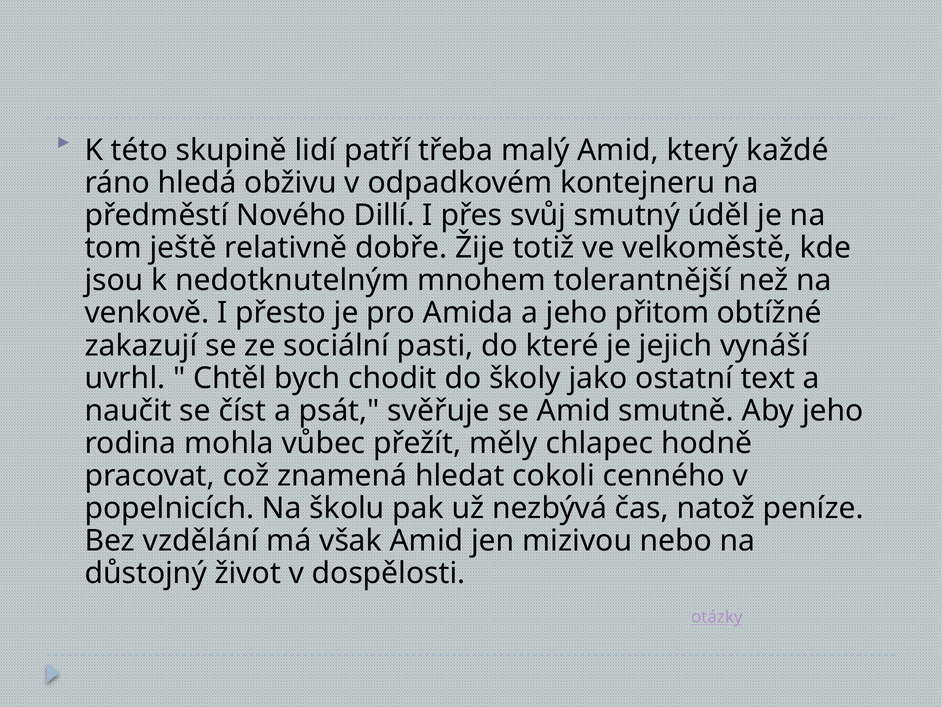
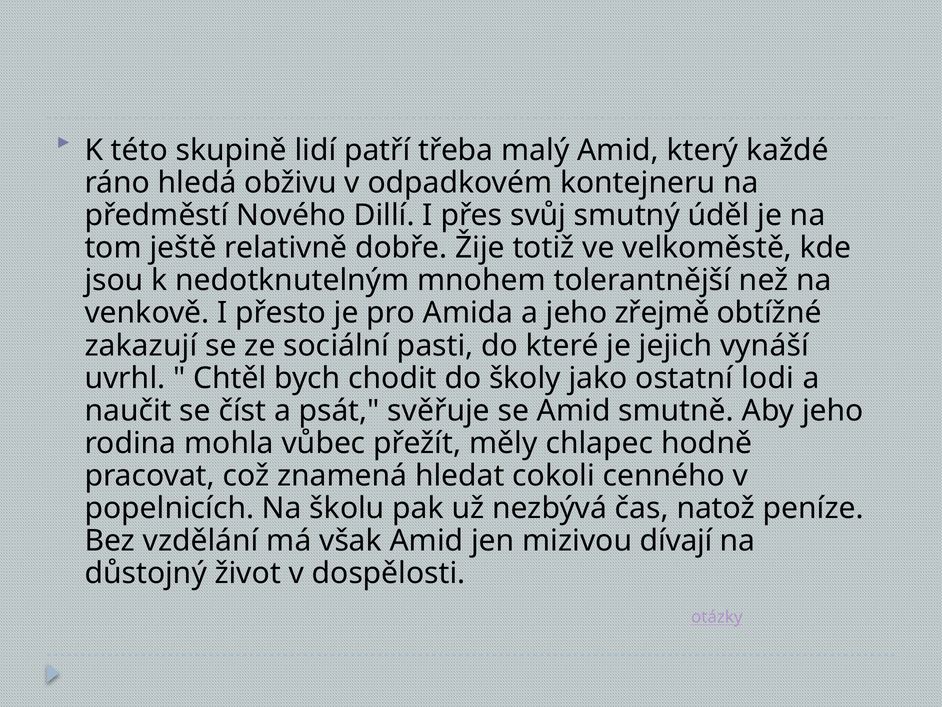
přitom: přitom -> zřejmě (662, 313)
text: text -> lodi (768, 378)
nebo: nebo -> dívají (676, 540)
